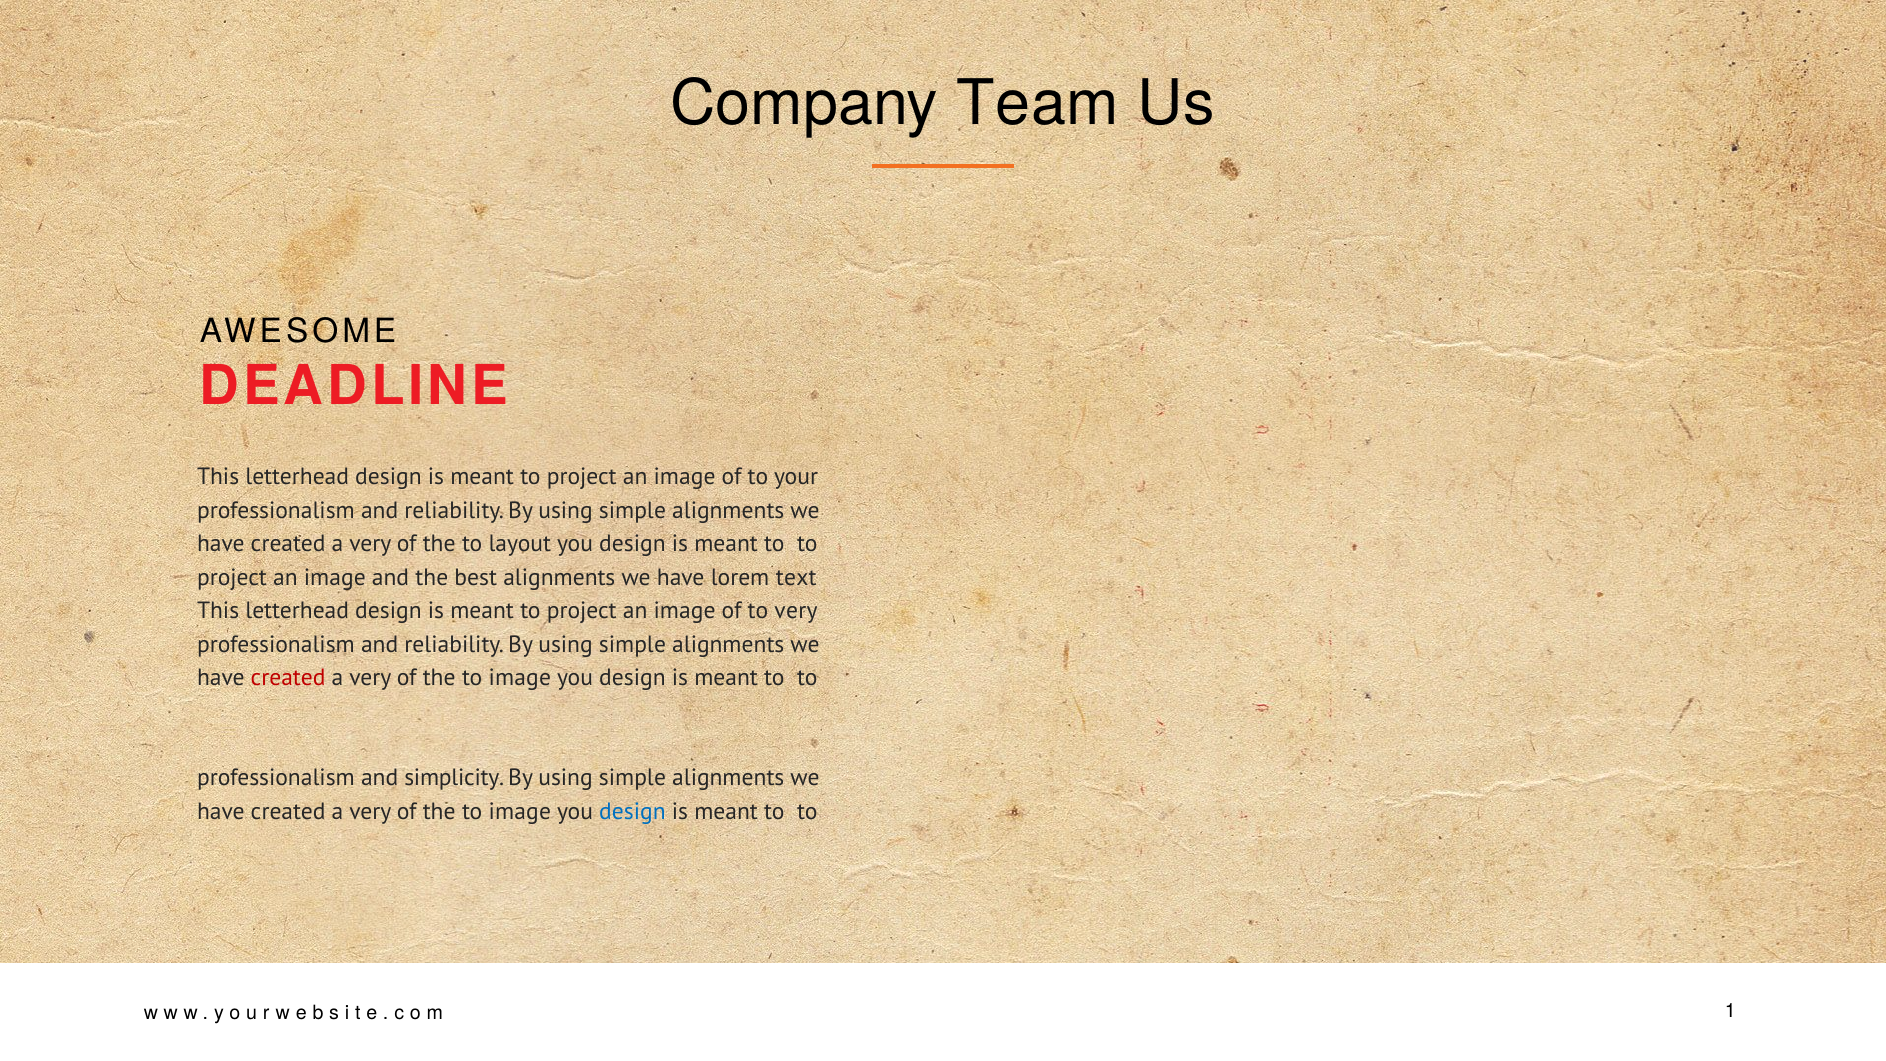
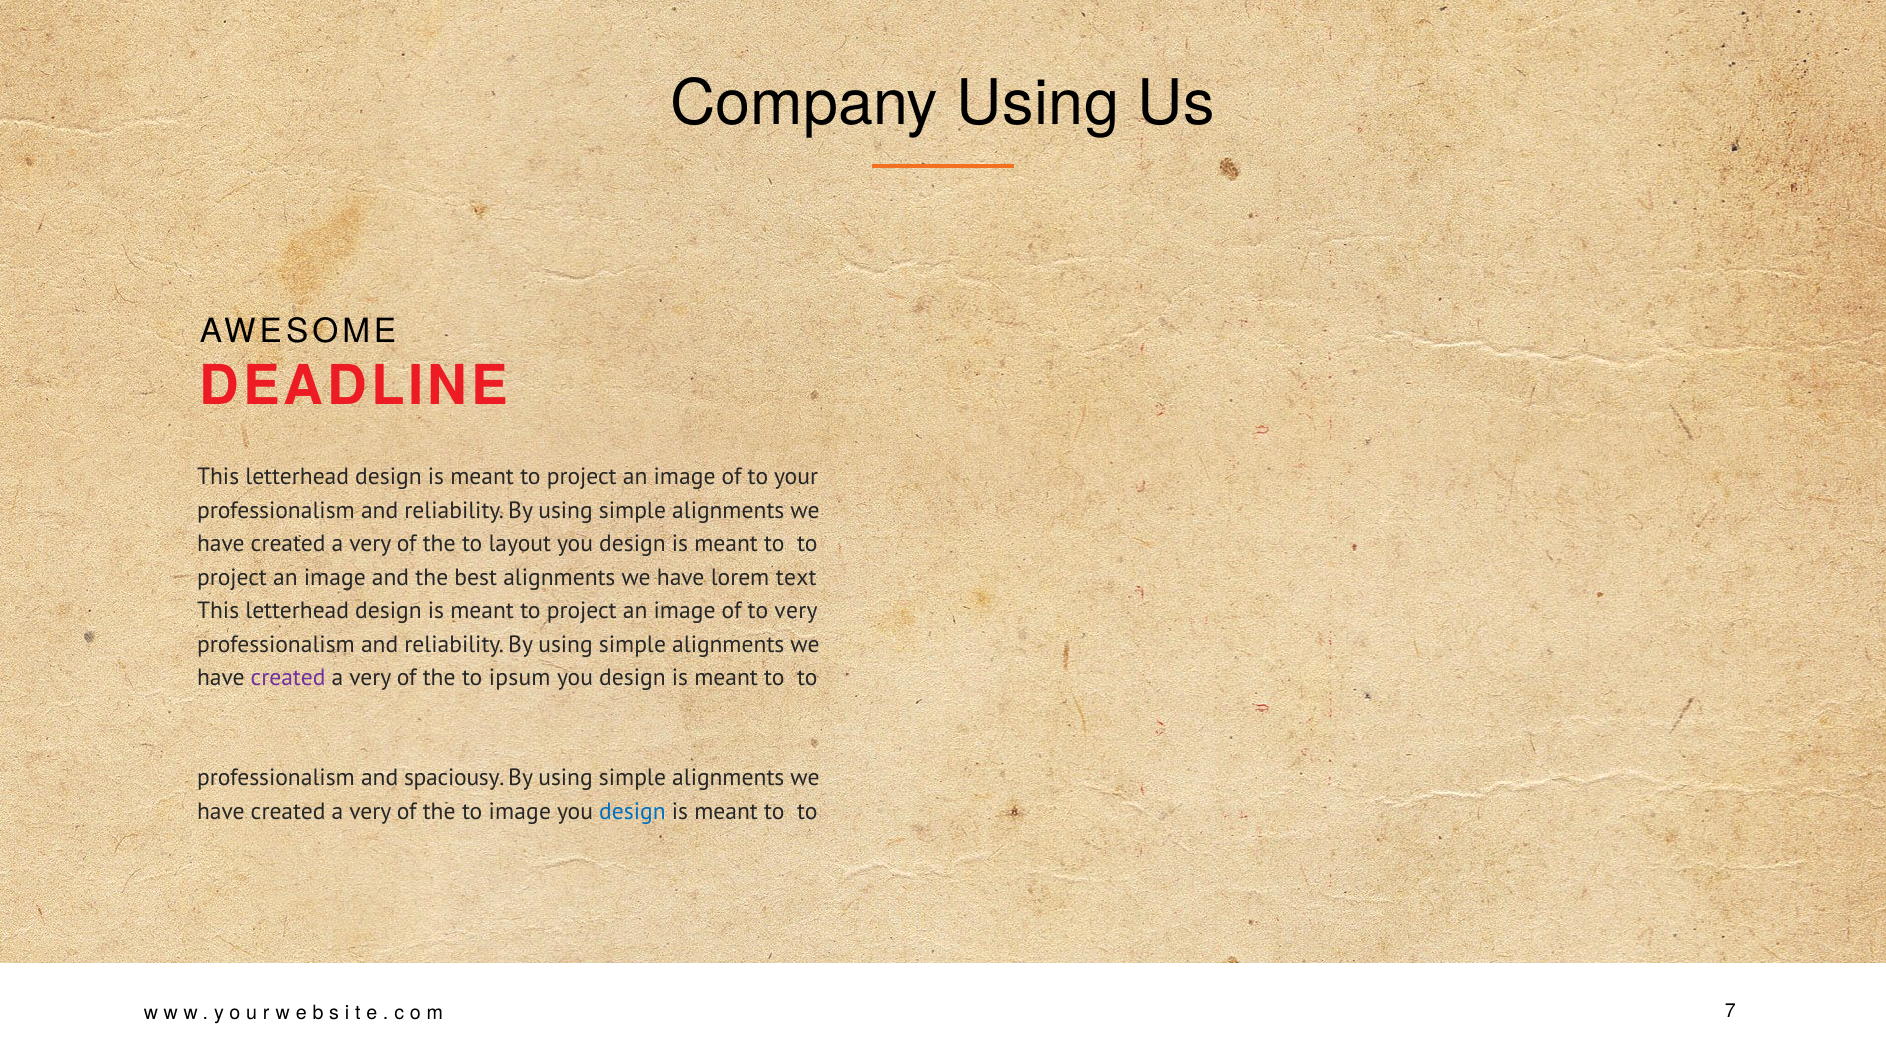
Company Team: Team -> Using (1038, 104)
created colour: red -> purple (288, 678)
image: image -> ipsum (520, 678)
simplicity: simplicity -> spaciousy (454, 778)
1: 1 -> 7 (1730, 1011)
